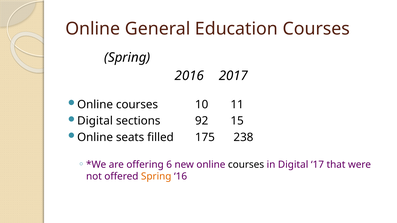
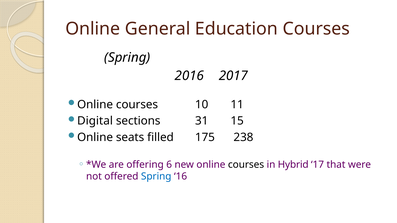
92: 92 -> 31 (202, 121)
in Digital: Digital -> Hybrid (293, 165)
Spring colour: orange -> blue (156, 177)
